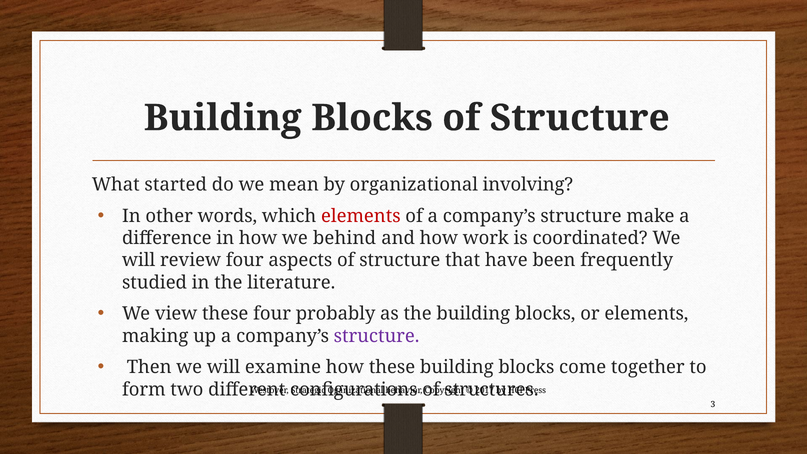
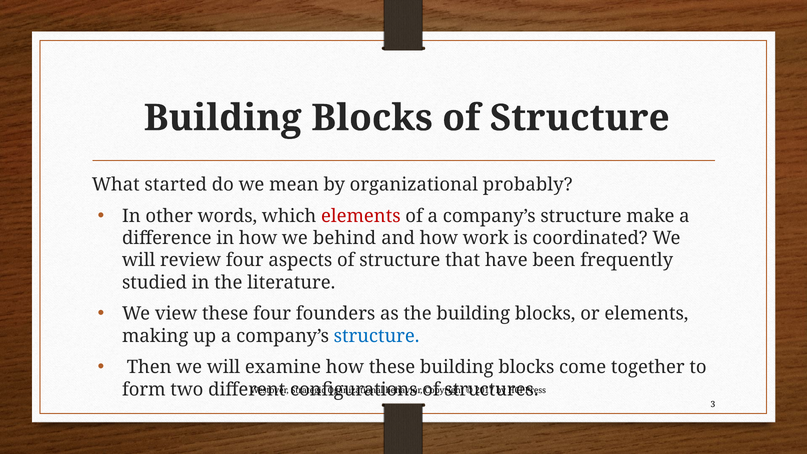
involving: involving -> probably (528, 185)
probably: probably -> founders (336, 314)
structure colour: purple -> blue (377, 336)
